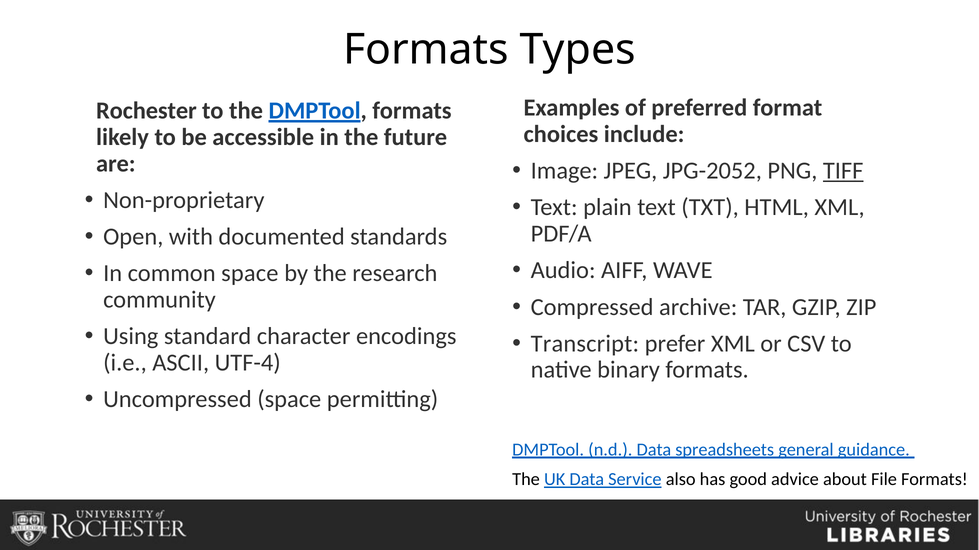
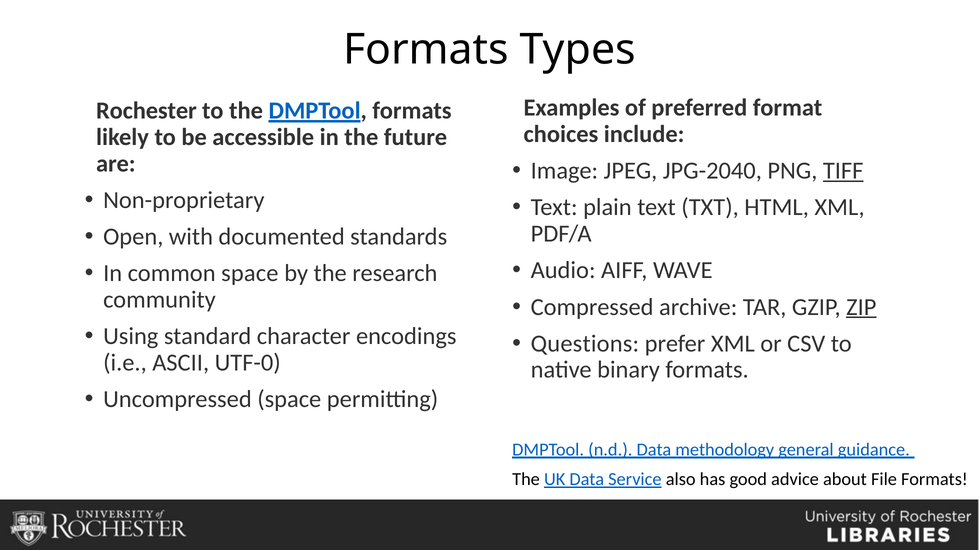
JPG-2052: JPG-2052 -> JPG-2040 (712, 171)
ZIP underline: none -> present (861, 307)
Transcript: Transcript -> Questions (585, 344)
UTF-4: UTF-4 -> UTF-0 (248, 363)
spreadsheets: spreadsheets -> methodology (725, 450)
